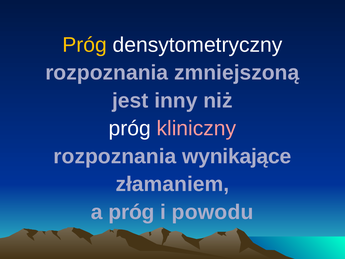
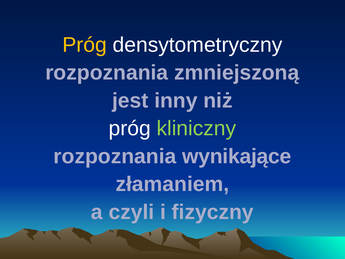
kliniczny colour: pink -> light green (196, 128)
a próg: próg -> czyli (131, 212)
powodu: powodu -> fizyczny (213, 212)
